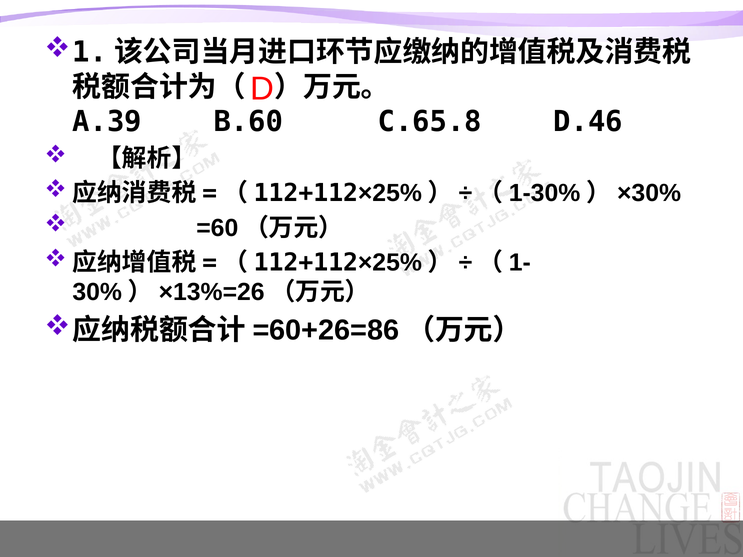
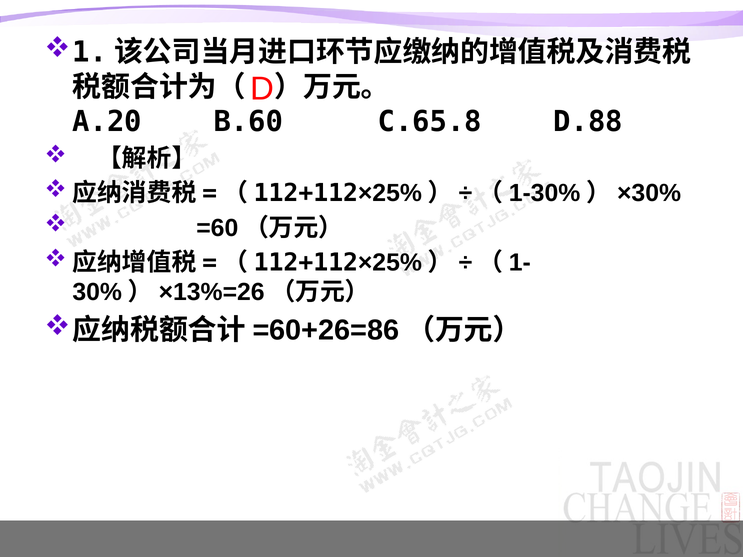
A.39: A.39 -> A.20 (107, 122)
D.46: D.46 -> D.88 (588, 122)
